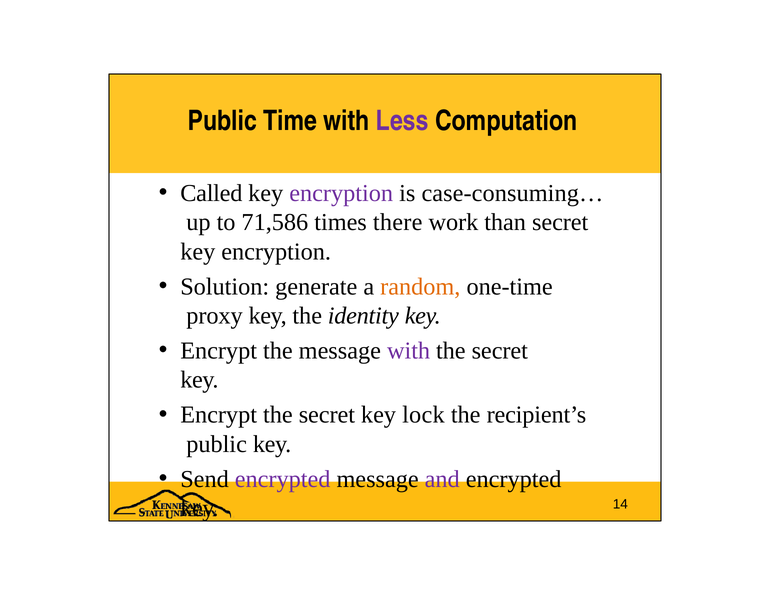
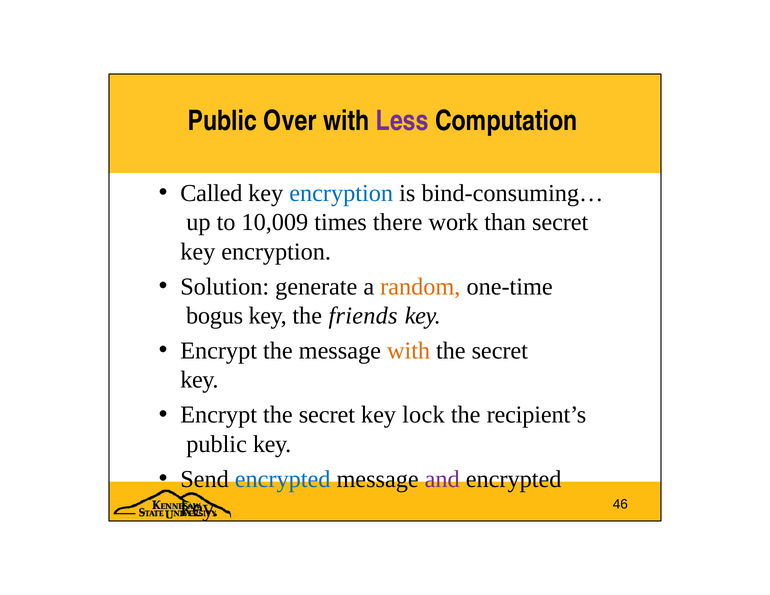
Time: Time -> Over (290, 121)
encryption colour: purple -> blue (341, 193)
case-consuming…: case-consuming… -> bind-consuming… (512, 193)
71,586: 71,586 -> 10,009 (275, 222)
proxy: proxy -> bogus (215, 316)
identity: identity -> friends (363, 316)
with colour: purple -> orange (409, 351)
encrypted colour: purple -> blue (283, 479)
14: 14 -> 46 (620, 504)
